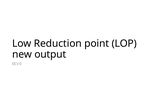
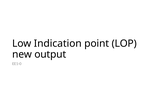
Reduction: Reduction -> Indication (58, 43)
